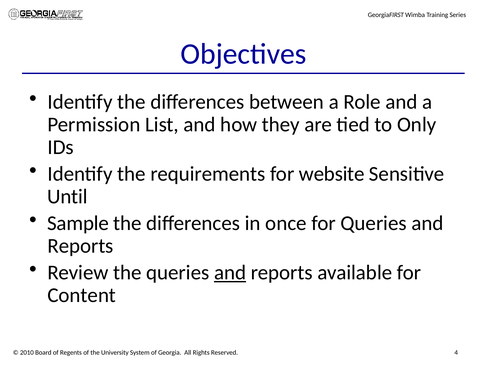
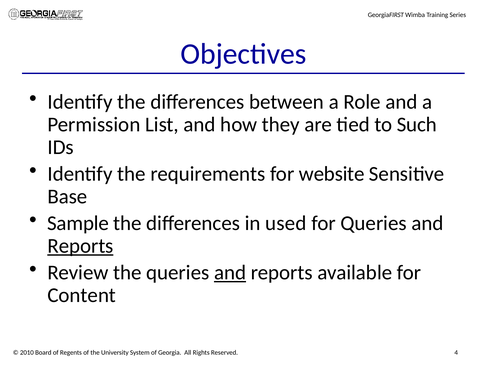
Only: Only -> Such (417, 124)
Until: Until -> Base (67, 196)
once: once -> used (286, 223)
Reports underline: none -> present (80, 245)
